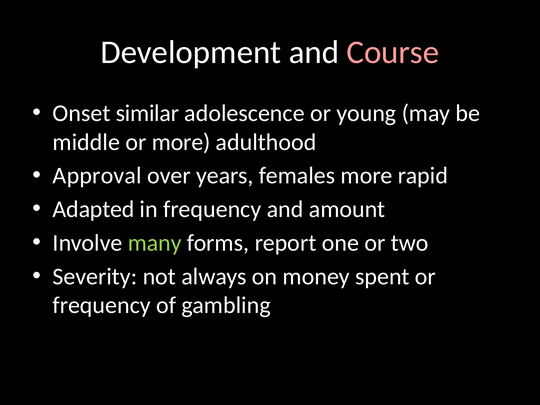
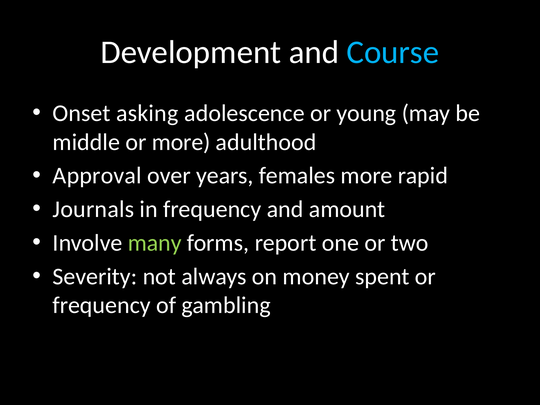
Course colour: pink -> light blue (393, 52)
similar: similar -> asking (147, 113)
Adapted: Adapted -> Journals (93, 209)
